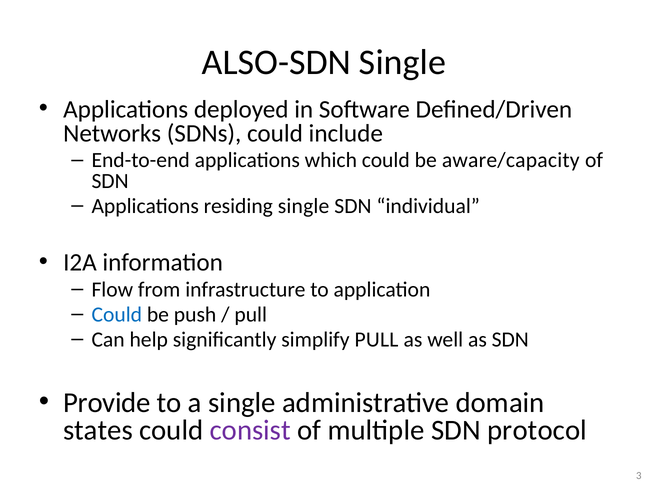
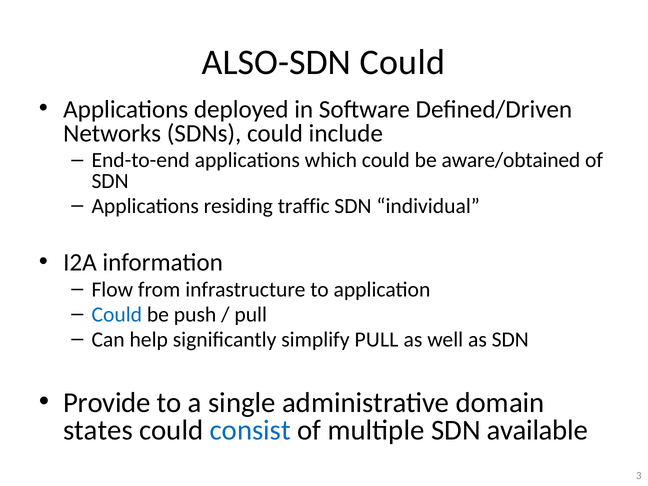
ALSO-SDN Single: Single -> Could (402, 62)
aware/capacity: aware/capacity -> aware/obtained (511, 160)
residing single: single -> traffic (304, 206)
consist colour: purple -> blue (250, 430)
protocol: protocol -> available (537, 430)
